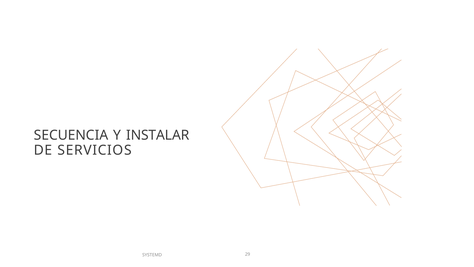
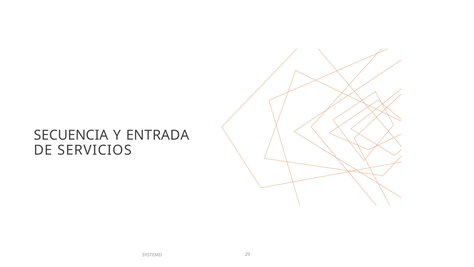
INSTALAR: INSTALAR -> ENTRADA (158, 135)
